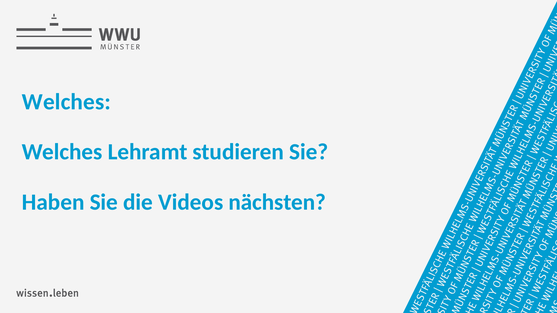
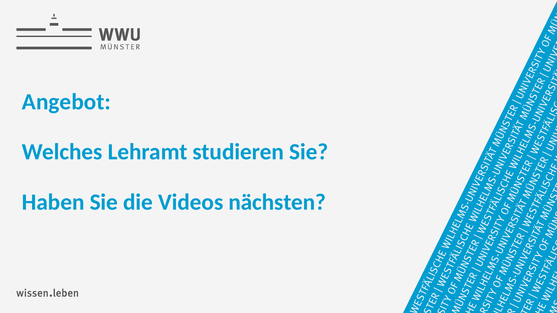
Welches: Welches -> Angebot (66, 102)
